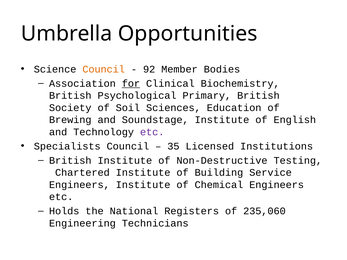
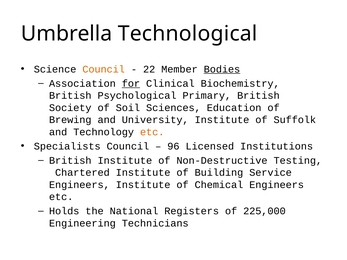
Opportunities: Opportunities -> Technological (188, 34)
92: 92 -> 22 (149, 69)
Bodies underline: none -> present (222, 69)
Soundstage: Soundstage -> University (155, 120)
English: English -> Suffolk (295, 120)
etc colour: purple -> orange (152, 132)
35: 35 -> 96 (173, 146)
235,060: 235,060 -> 225,000 (264, 211)
